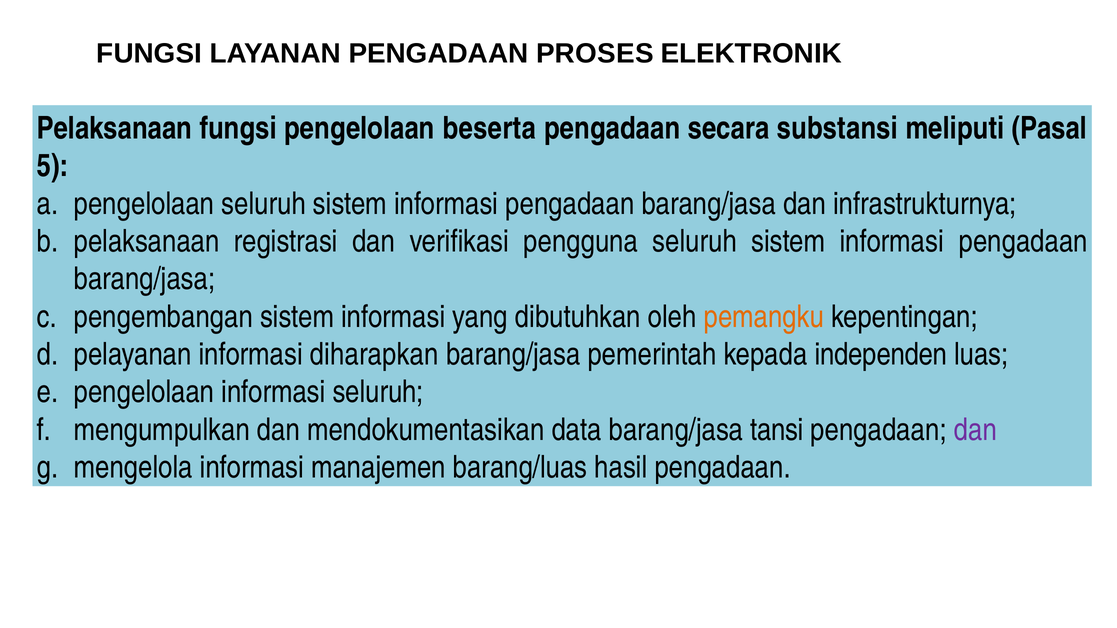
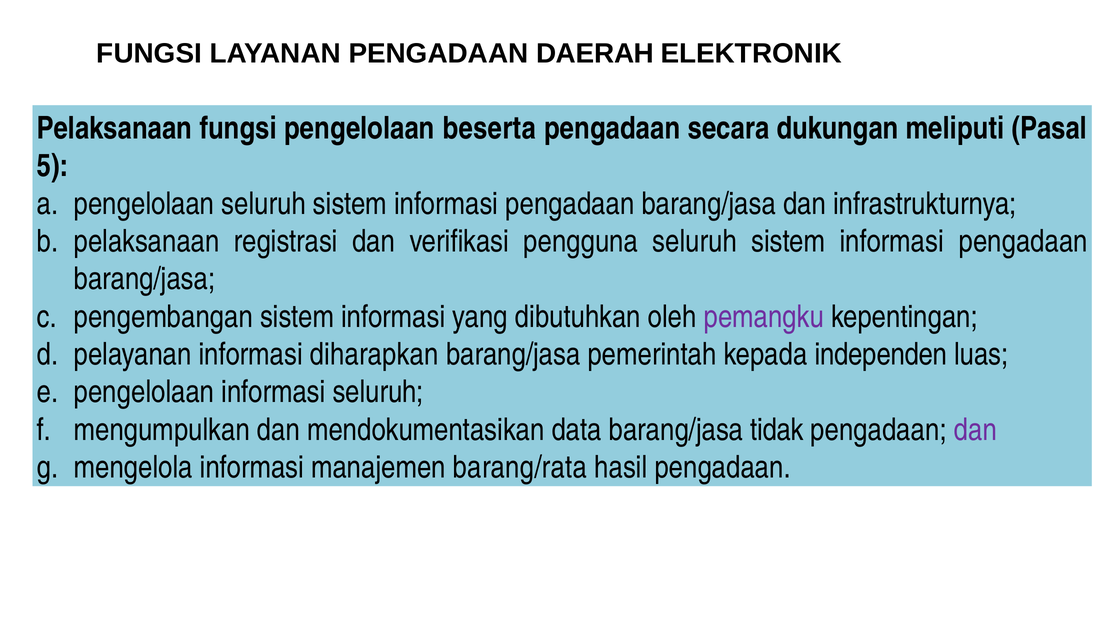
PROSES: PROSES -> DAERAH (595, 54)
substansi: substansi -> dukungan (838, 128)
pemangku colour: orange -> purple (764, 317)
tansi: tansi -> tidak (777, 430)
barang/luas: barang/luas -> barang/rata (520, 468)
